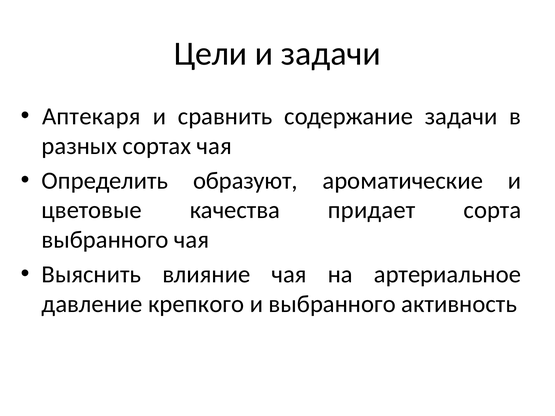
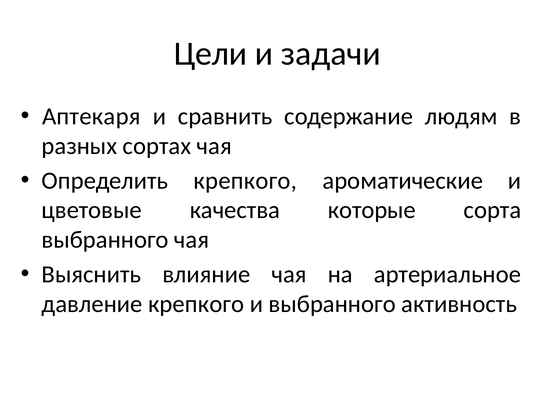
содержание задачи: задачи -> людям (461, 116)
Определить образуют: образуют -> крепкого (245, 181)
придает: придает -> которые (372, 210)
